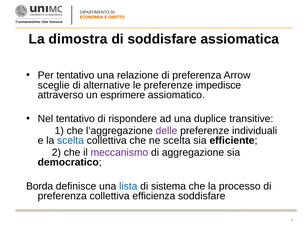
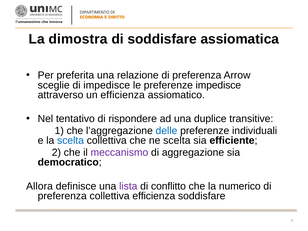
Per tentativo: tentativo -> preferita (75, 75)
di alternative: alternative -> impedisce (107, 85)
un esprimere: esprimere -> efficienza (123, 95)
delle colour: purple -> blue (166, 131)
Borda: Borda -> Allora (40, 186)
lista colour: blue -> purple (128, 186)
sistema: sistema -> conflitto (168, 186)
processo: processo -> numerico (240, 186)
